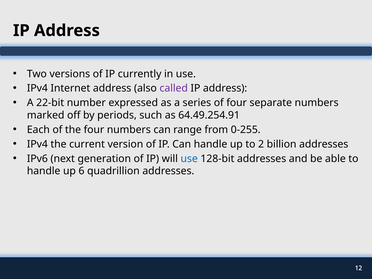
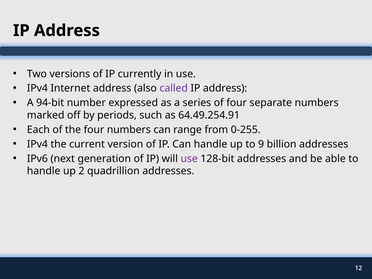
22-bit: 22-bit -> 94-bit (50, 103)
2: 2 -> 9 (261, 144)
use colour: blue -> purple (189, 159)
6: 6 -> 2 (81, 171)
